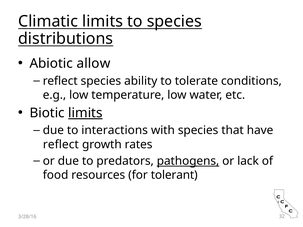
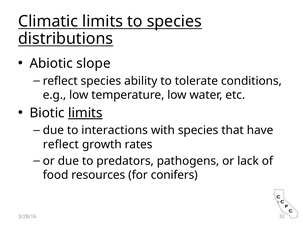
allow: allow -> slope (94, 64)
pathogens underline: present -> none (188, 161)
tolerant: tolerant -> conifers (174, 175)
